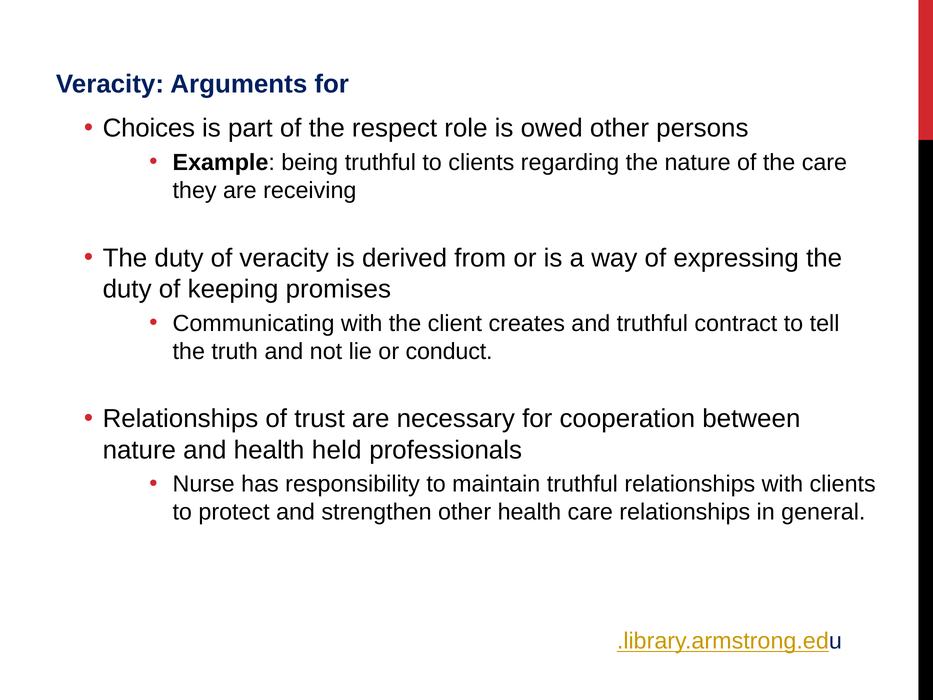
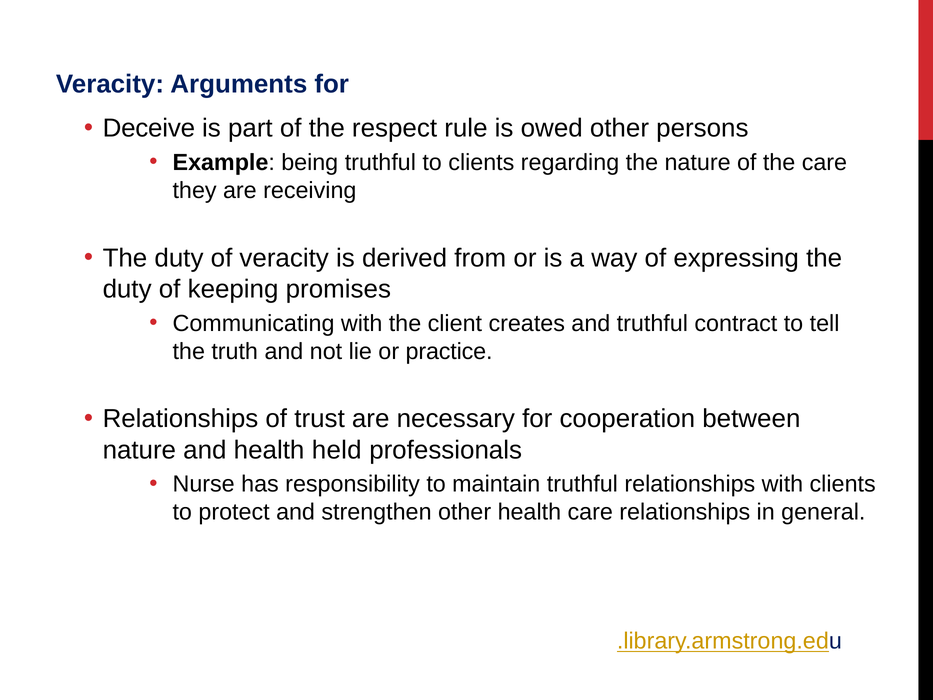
Choices: Choices -> Deceive (149, 128)
role: role -> rule (466, 128)
conduct: conduct -> practice (449, 351)
